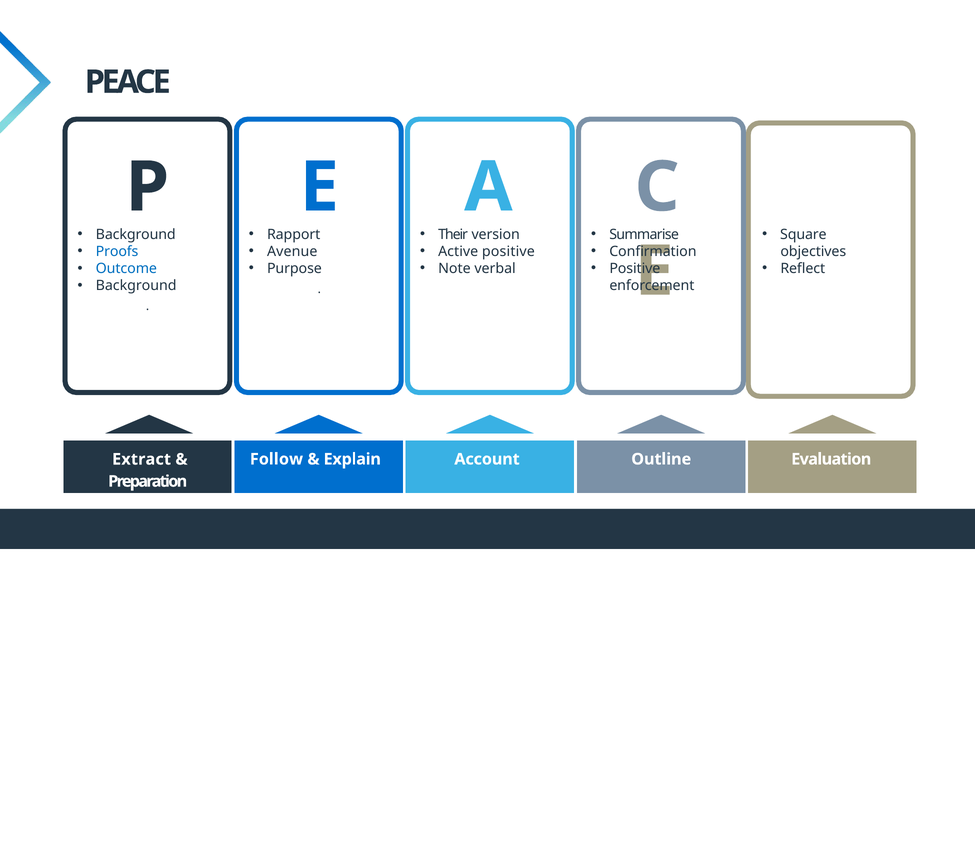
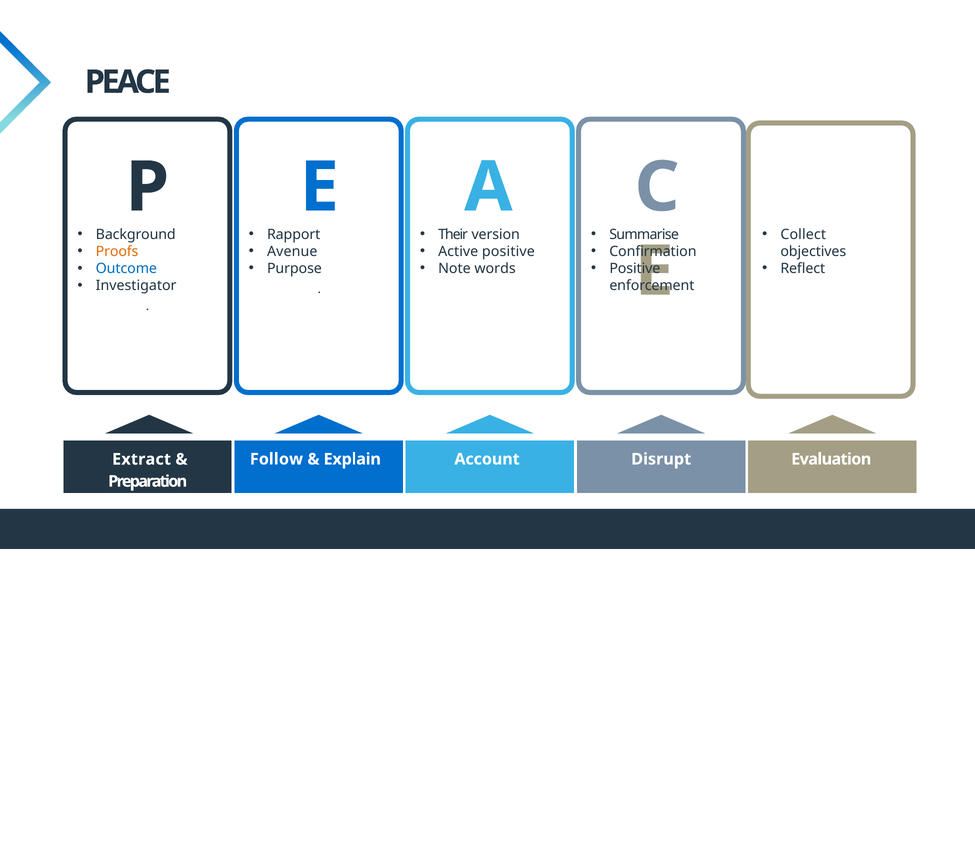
Square: Square -> Collect (803, 234)
Proofs colour: blue -> orange (117, 251)
verbal: verbal -> words (495, 268)
Background: Background -> Investigator (136, 285)
Outline: Outline -> Disrupt (661, 459)
